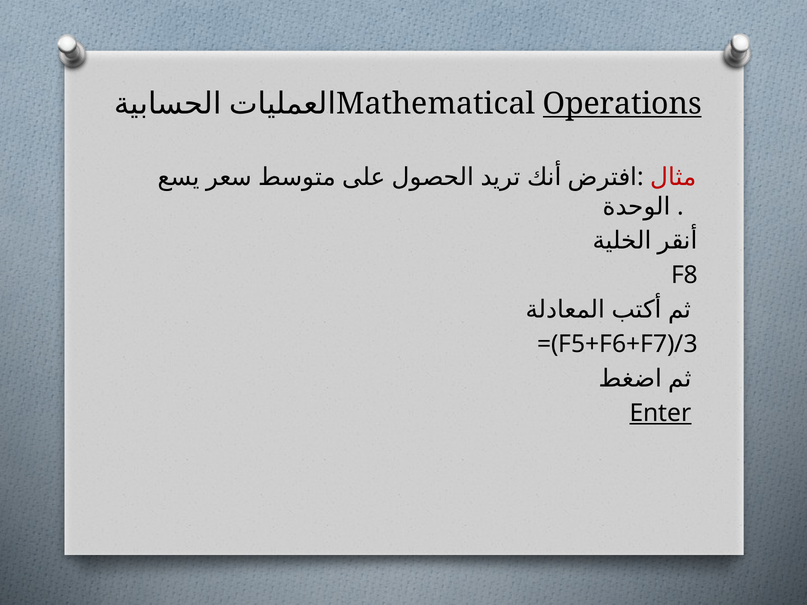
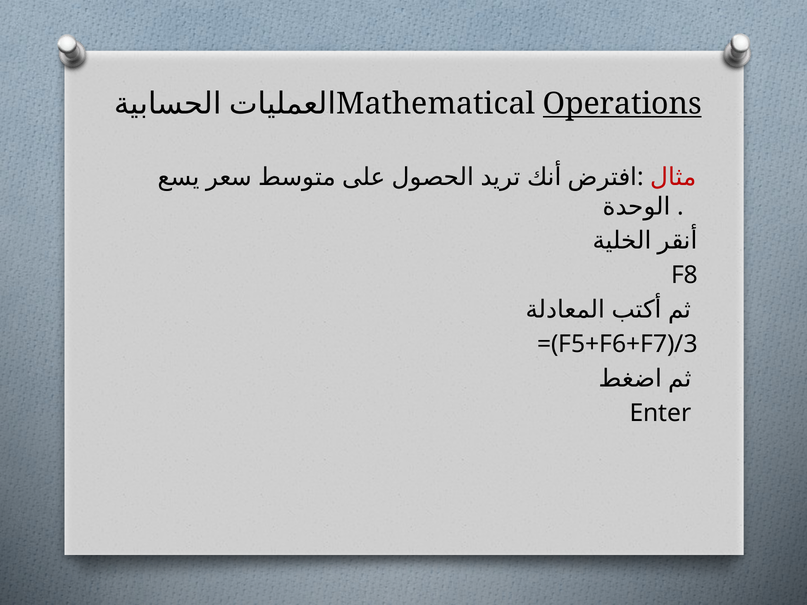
Enter underline: present -> none (660, 413)
